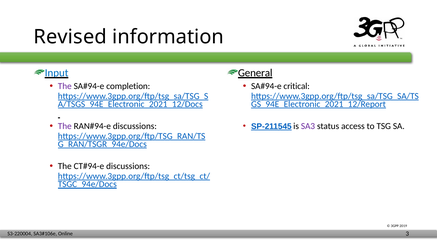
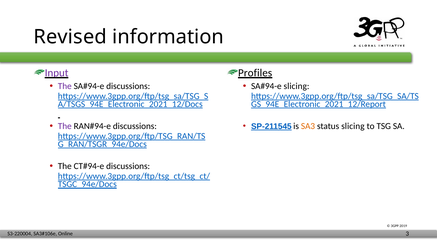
Input colour: blue -> purple (57, 73)
General: General -> Profiles (255, 73)
completion: completion -> discussions (128, 86)
critical: critical -> slicing (297, 86)
SA3 colour: purple -> orange (308, 126)
status access: access -> slicing (353, 126)
